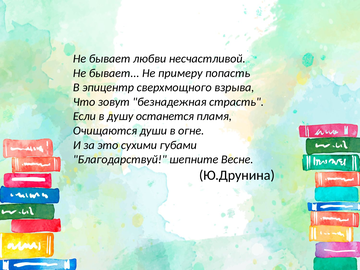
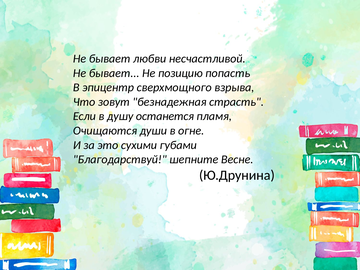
примеру: примеру -> позицию (180, 73)
